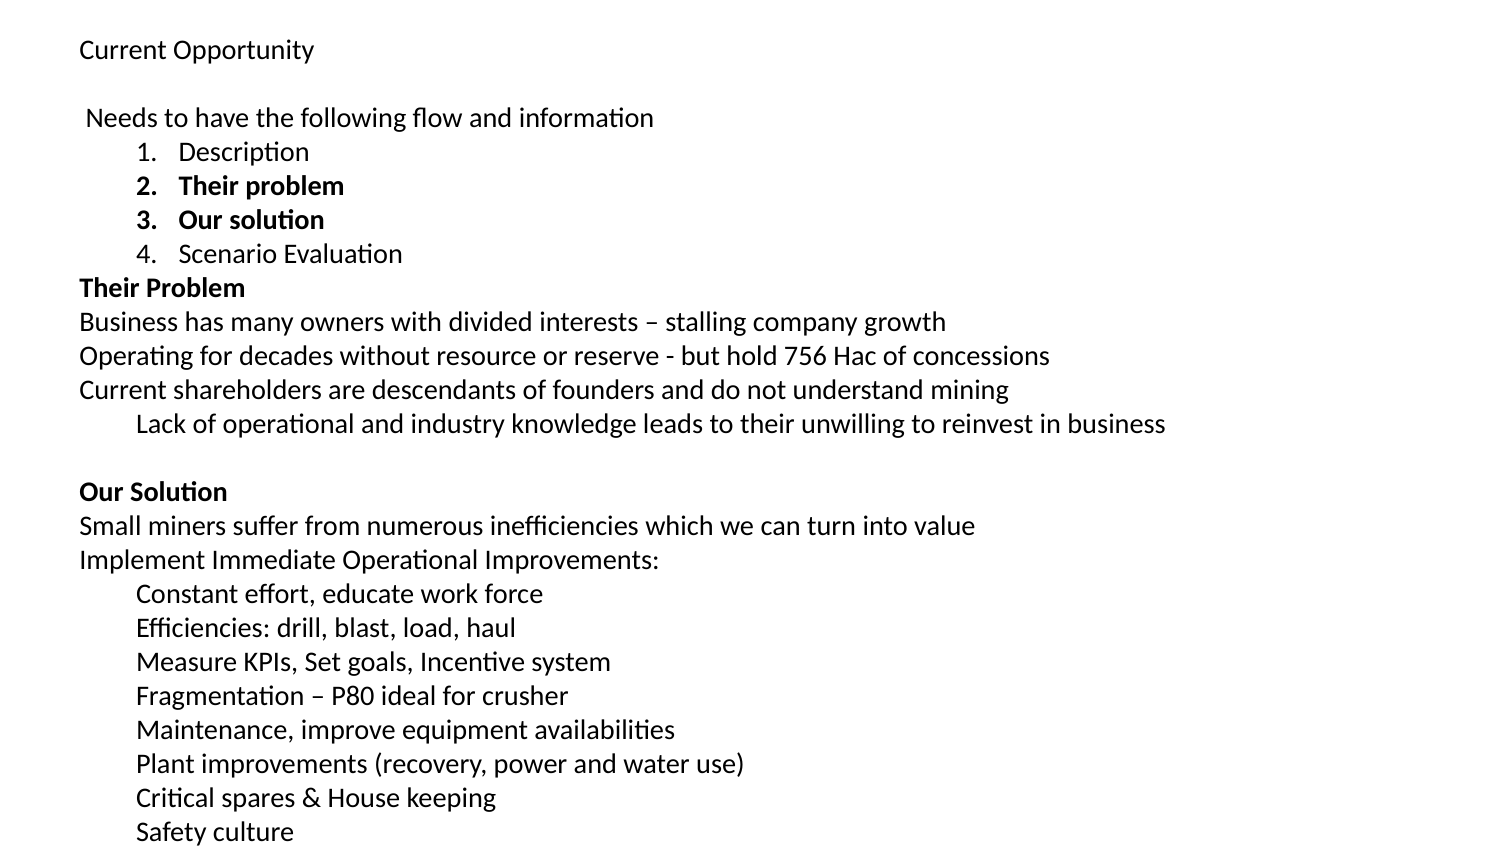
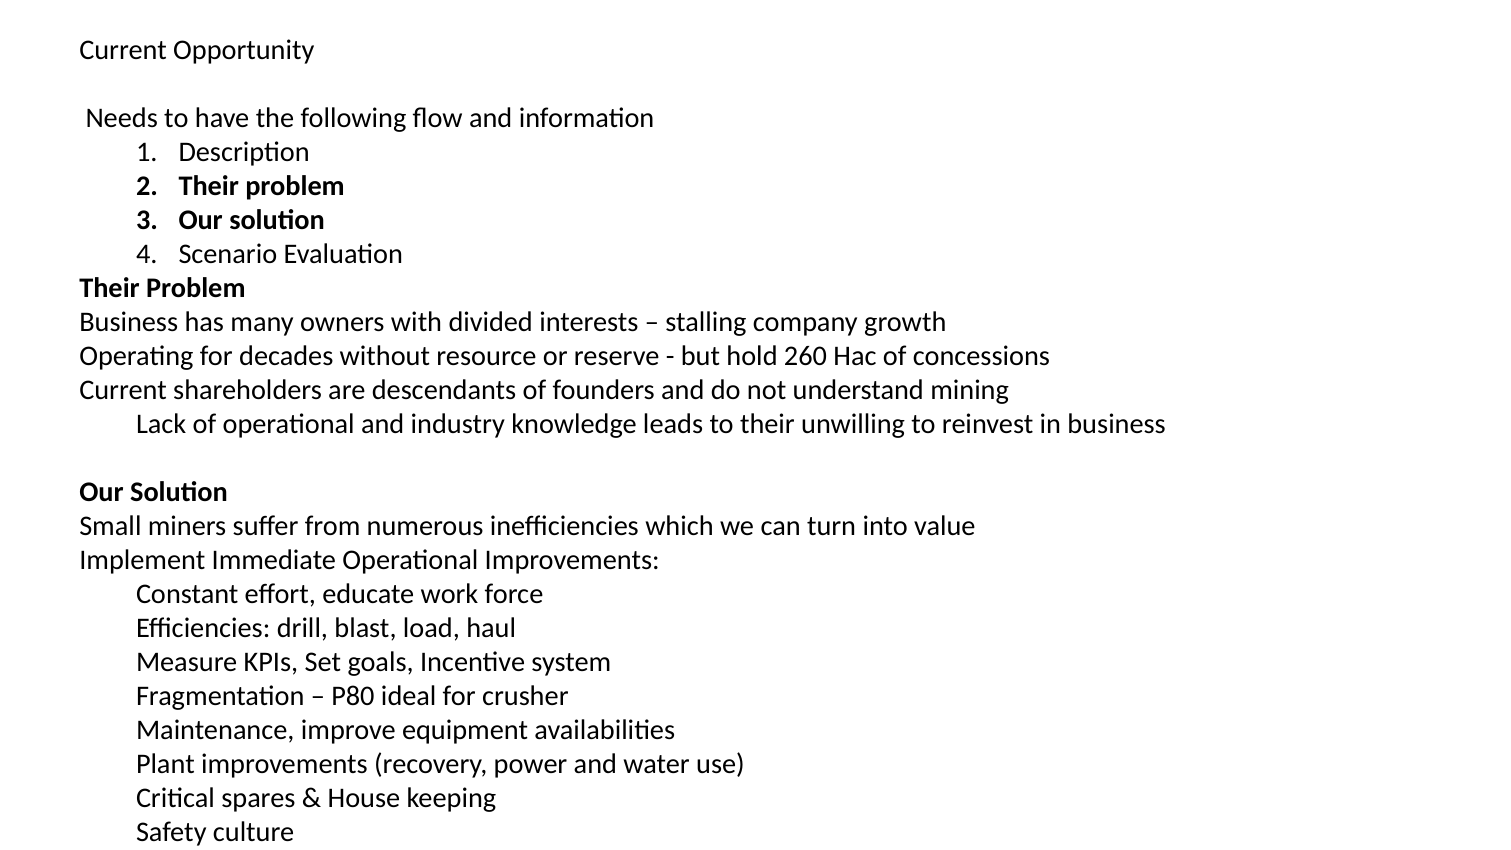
756: 756 -> 260 (805, 356)
